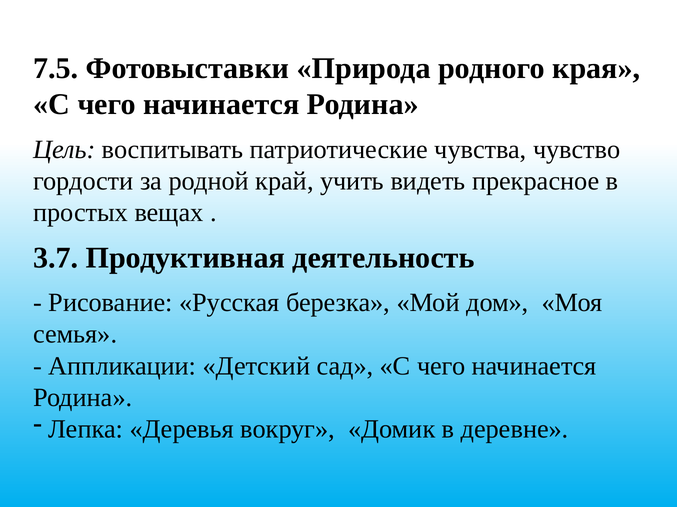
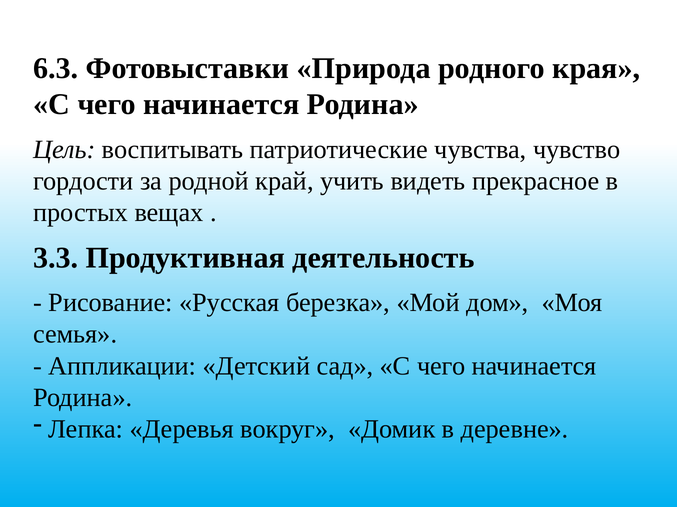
7.5: 7.5 -> 6.3 (56, 69)
3.7: 3.7 -> 3.3 (56, 258)
